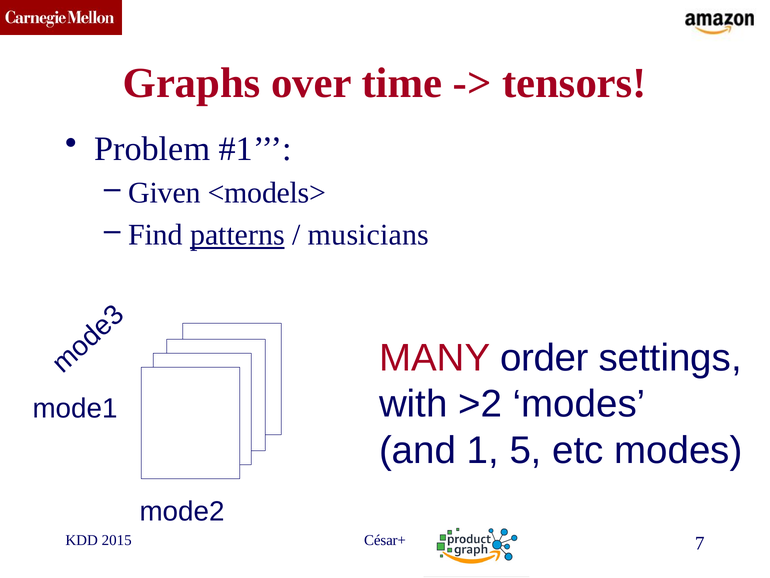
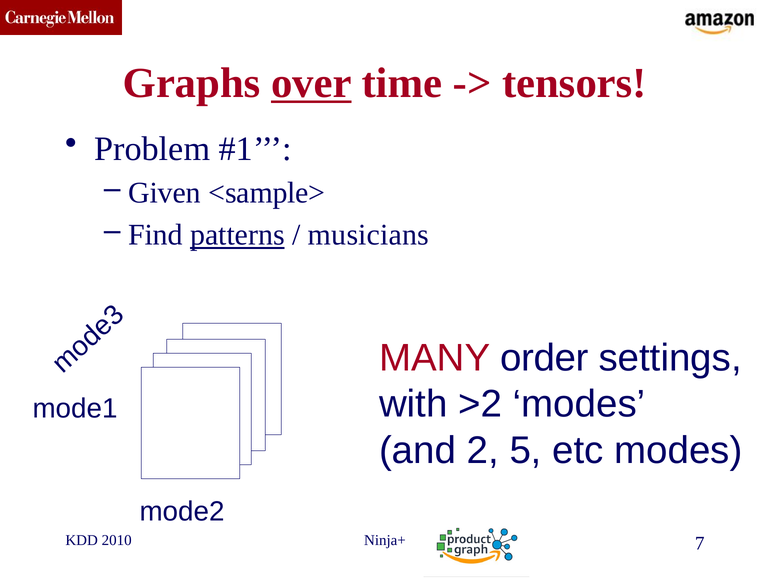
over underline: none -> present (311, 83)
<models>: <models> -> <sample> (267, 193)
1: 1 -> 2 (483, 450)
2015: 2015 -> 2010 (117, 540)
César+: César+ -> Ninja+ (385, 540)
